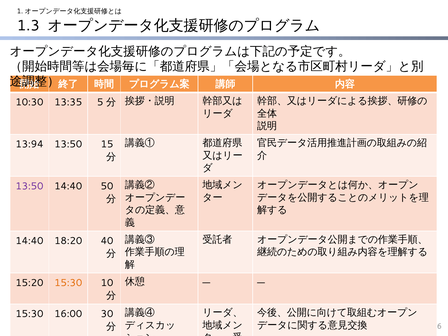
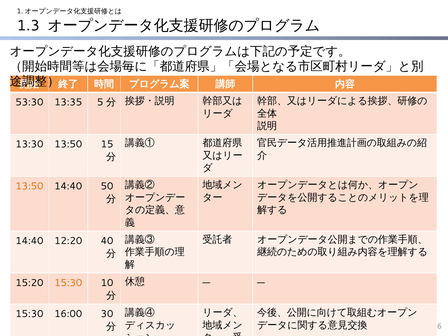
10:30: 10:30 -> 53:30 (29, 102)
13:94: 13:94 -> 13:30 (29, 144)
13:50 colour: purple -> orange (29, 186)
18:20: 18:20 -> 12:20 (68, 241)
